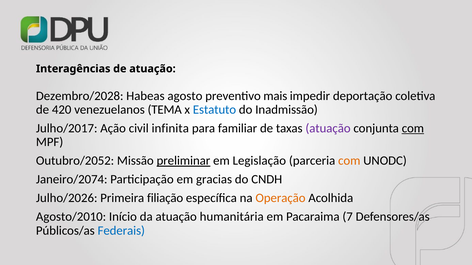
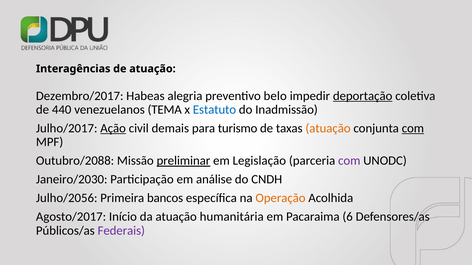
Dezembro/2028: Dezembro/2028 -> Dezembro/2017 (80, 96)
agosto: agosto -> alegria (185, 96)
mais: mais -> belo (275, 96)
deportação underline: none -> present (363, 96)
420: 420 -> 440 (62, 110)
Ação underline: none -> present (113, 128)
infinita: infinita -> demais (170, 128)
familiar: familiar -> turismo (238, 128)
atuação colour: purple -> orange (328, 128)
Outubro/2052: Outubro/2052 -> Outubro/2088 (75, 161)
com colour: orange -> purple (349, 161)
Janeiro/2074: Janeiro/2074 -> Janeiro/2030 (72, 180)
gracias: gracias -> análise (214, 180)
Julho/2026: Julho/2026 -> Julho/2056 (67, 198)
filiação: filiação -> bancos (165, 198)
Agosto/2010: Agosto/2010 -> Agosto/2017 (71, 217)
7: 7 -> 6 (348, 217)
Federais colour: blue -> purple (121, 231)
